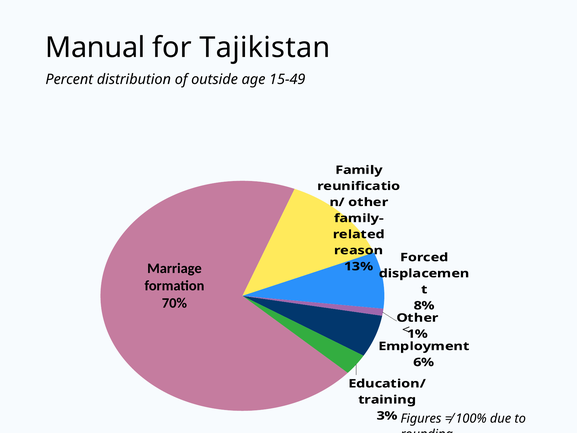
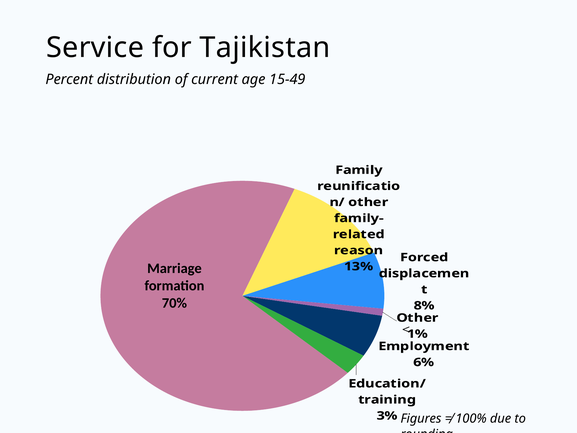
Manual: Manual -> Service (95, 48)
outside: outside -> current (215, 79)
